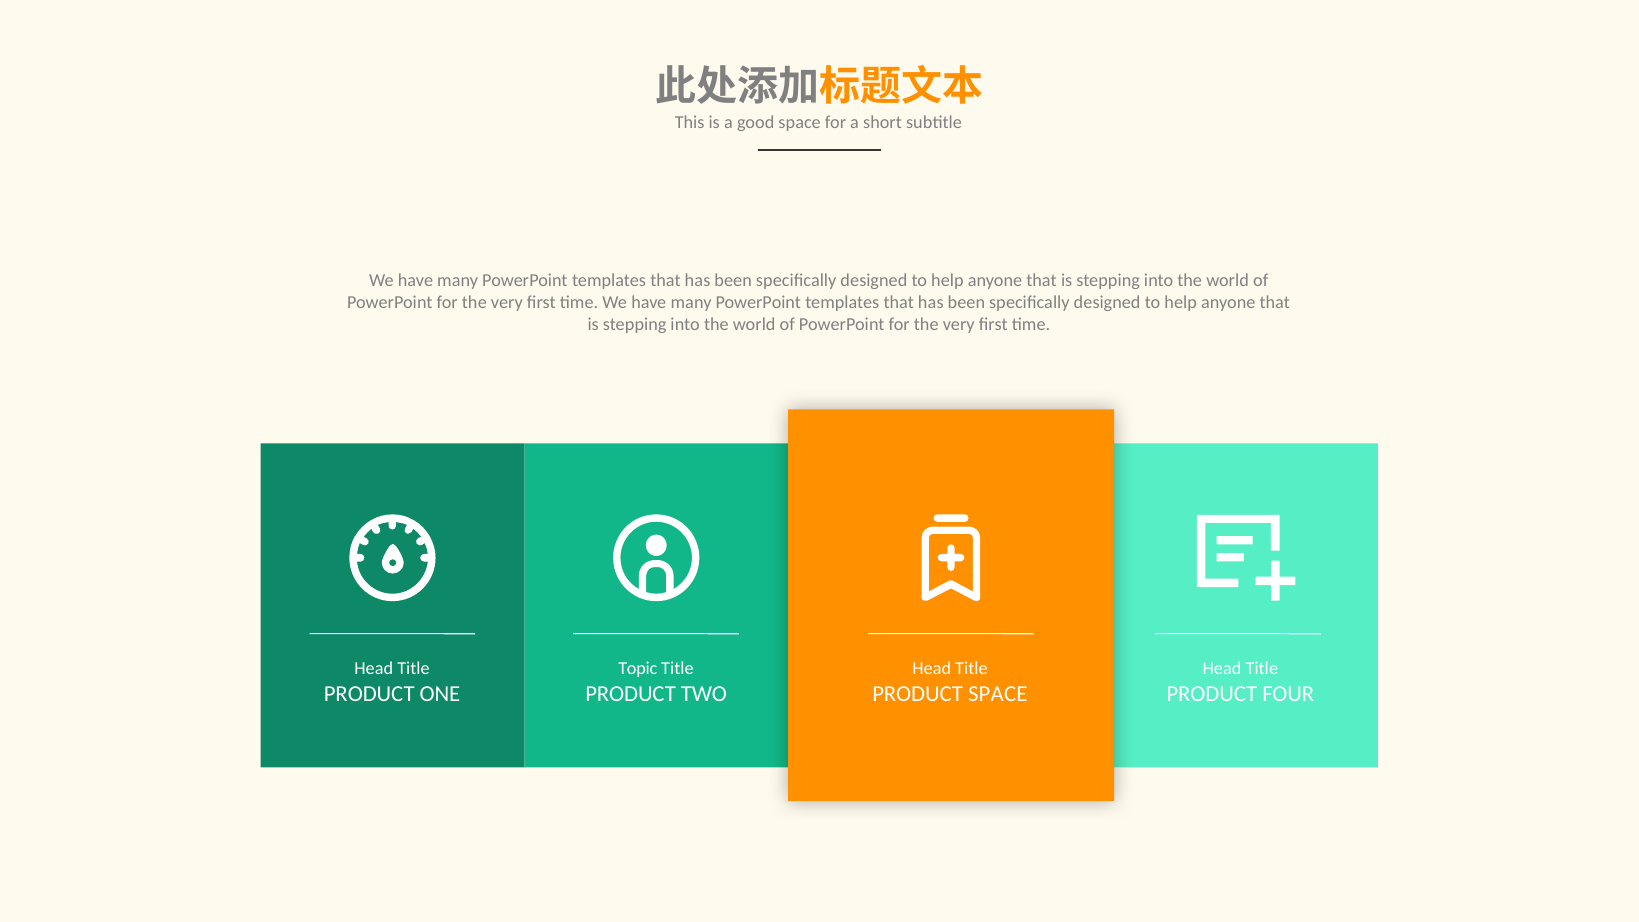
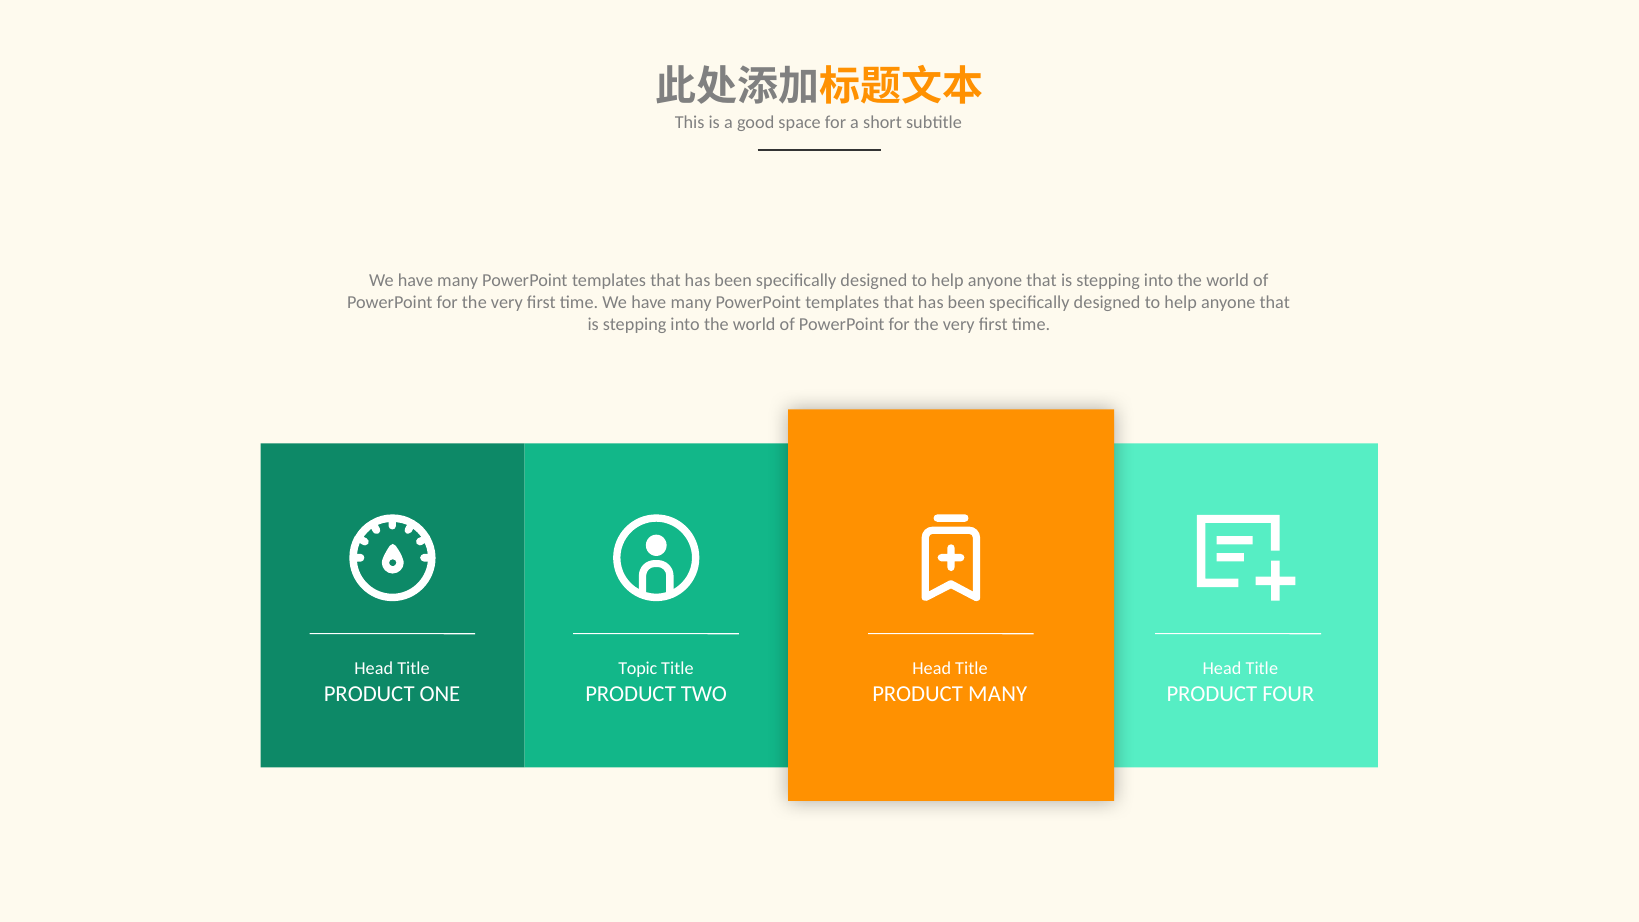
PRODUCT SPACE: SPACE -> MANY (998, 694)
